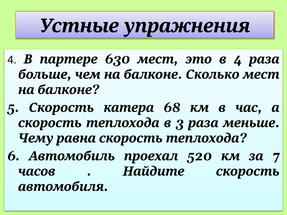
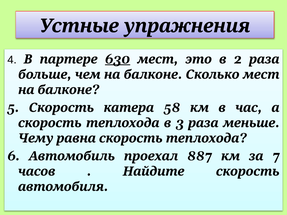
630 underline: none -> present (118, 59)
4: 4 -> 2 (238, 59)
68: 68 -> 58 (172, 108)
520: 520 -> 887 (200, 156)
